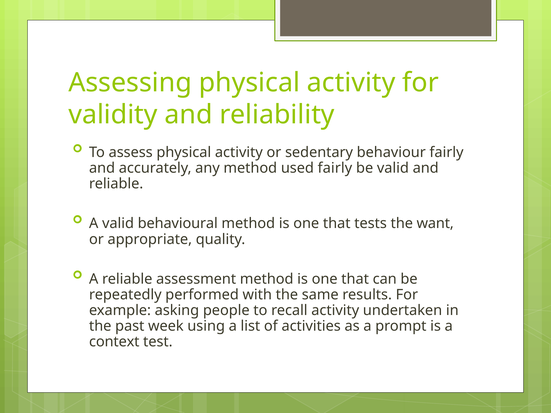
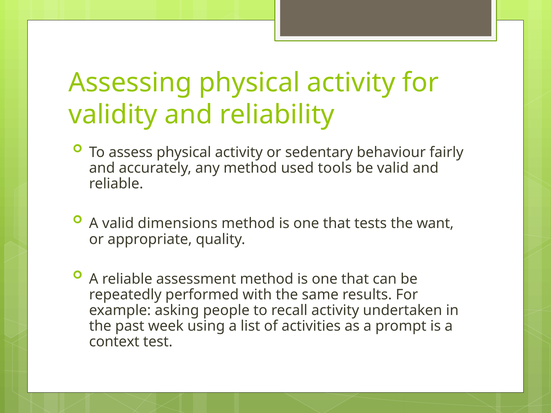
used fairly: fairly -> tools (335, 168)
behavioural: behavioural -> dimensions (178, 224)
